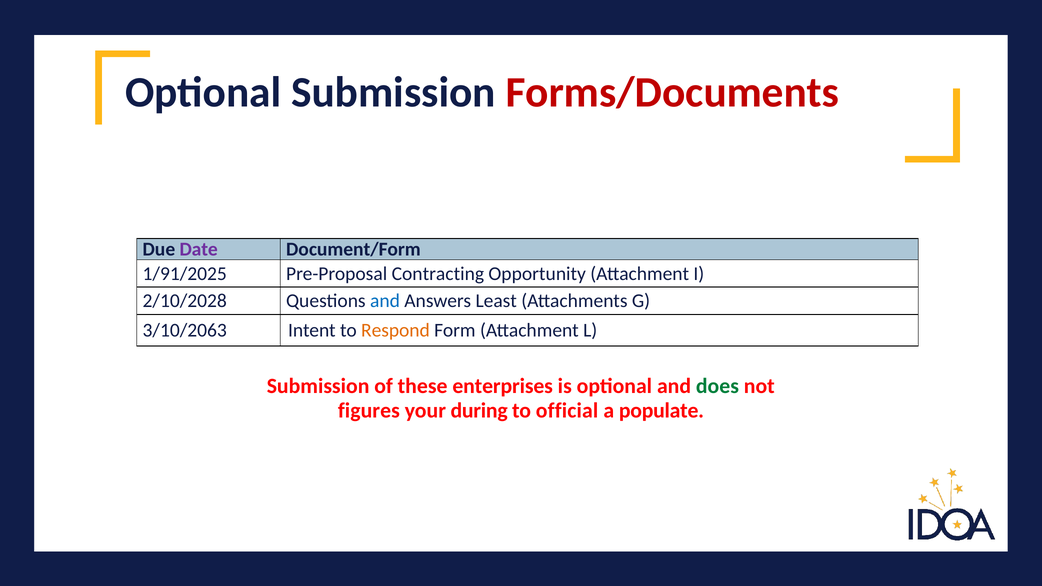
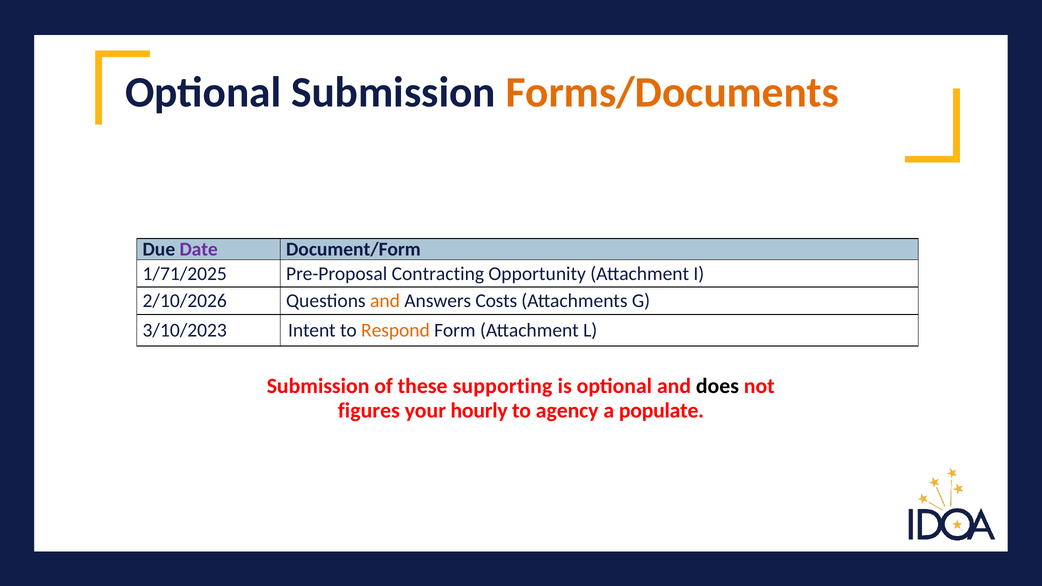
Forms/Documents colour: red -> orange (672, 93)
1/91/2025: 1/91/2025 -> 1/71/2025 (185, 274)
2/10/2028: 2/10/2028 -> 2/10/2026 (185, 301)
and colour: blue -> orange (385, 301)
Least: Least -> Costs (496, 301)
3/10/2063: 3/10/2063 -> 3/10/2023 (185, 331)
enterprises: enterprises -> supporting (502, 386)
does colour: green -> black (717, 386)
during: during -> hourly (479, 411)
official: official -> agency (567, 411)
